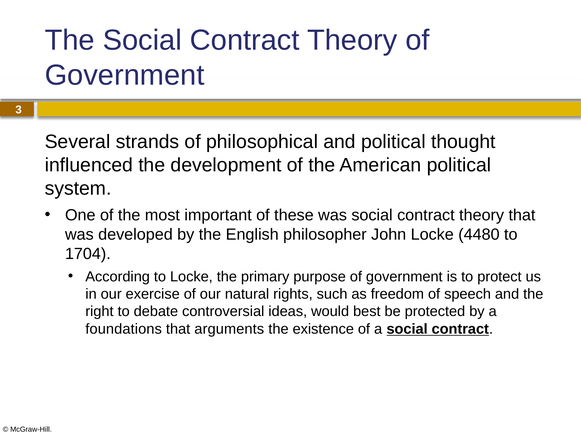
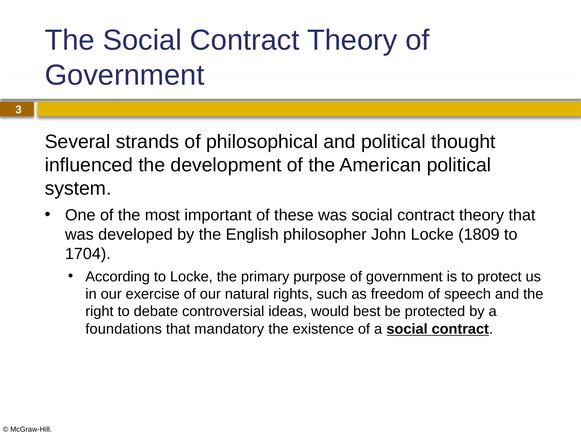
4480: 4480 -> 1809 (479, 234)
arguments: arguments -> mandatory (229, 329)
